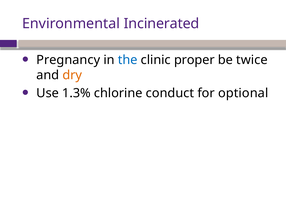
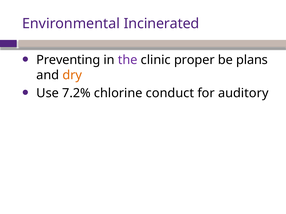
Pregnancy: Pregnancy -> Preventing (68, 60)
the colour: blue -> purple (128, 60)
twice: twice -> plans (252, 60)
1.3%: 1.3% -> 7.2% (76, 93)
optional: optional -> auditory (243, 93)
